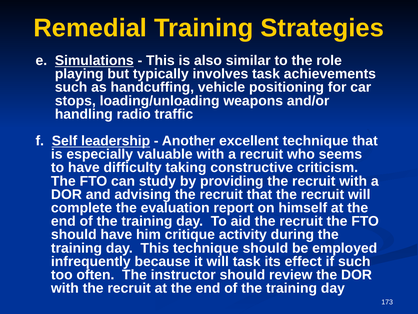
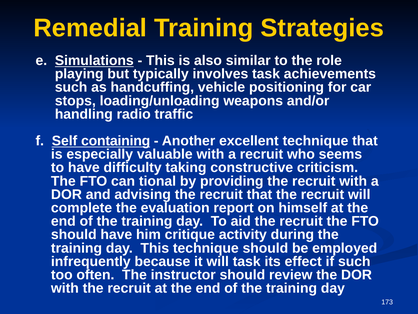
leadership: leadership -> containing (116, 141)
study: study -> tional (158, 181)
